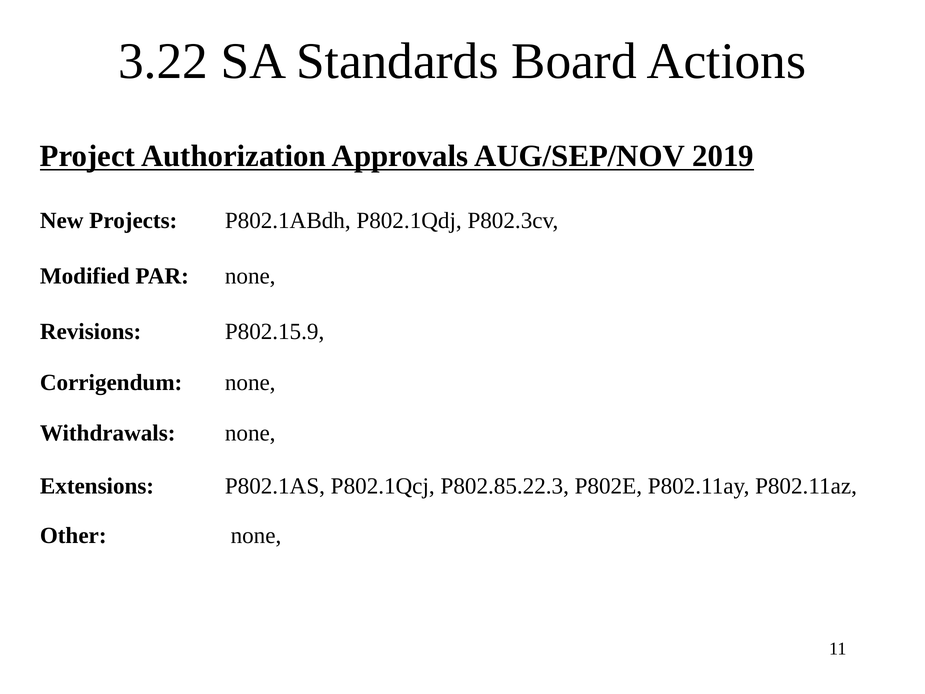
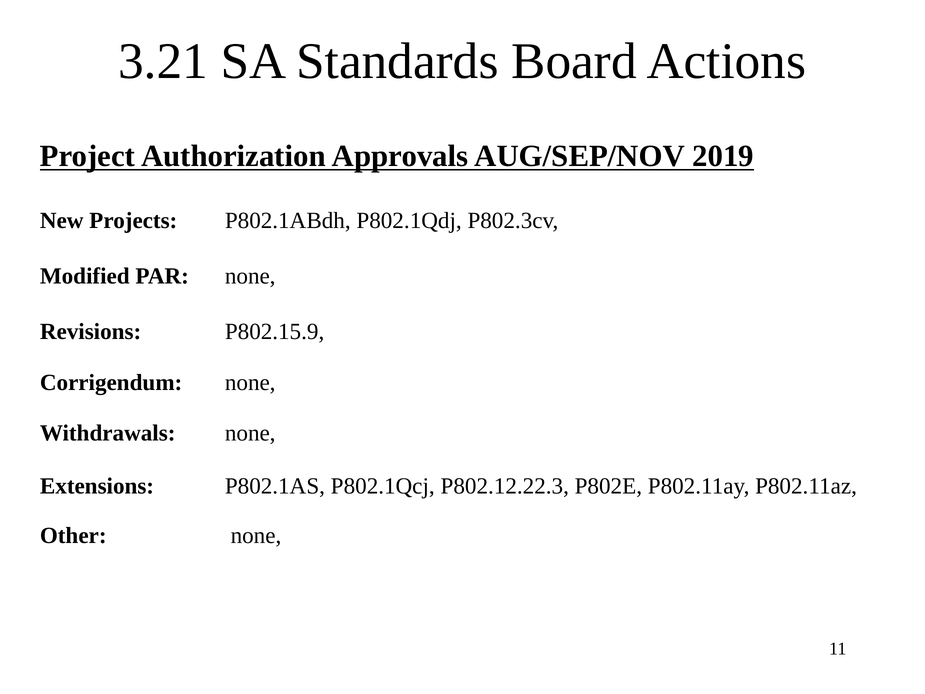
3.22: 3.22 -> 3.21 (163, 61)
P802.85.22.3: P802.85.22.3 -> P802.12.22.3 (505, 486)
